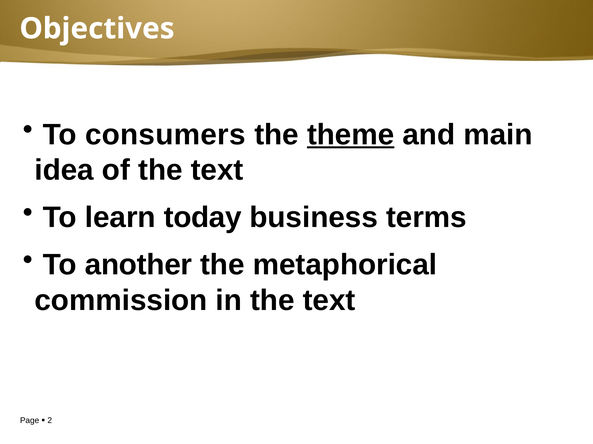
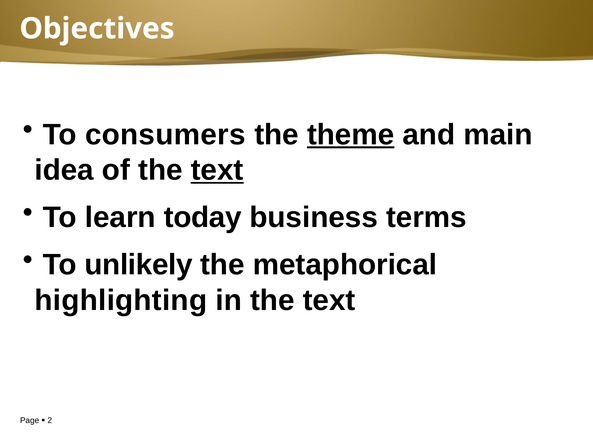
text underline: none -> present (217, 170)
another: another -> unlikely (139, 265)
commission: commission -> highlighting (121, 301)
